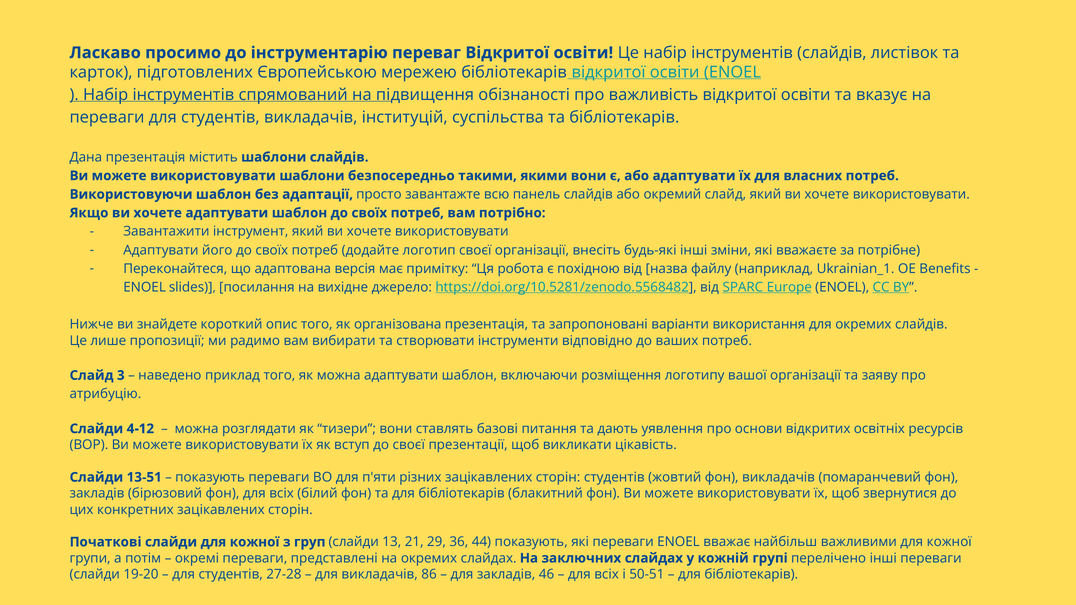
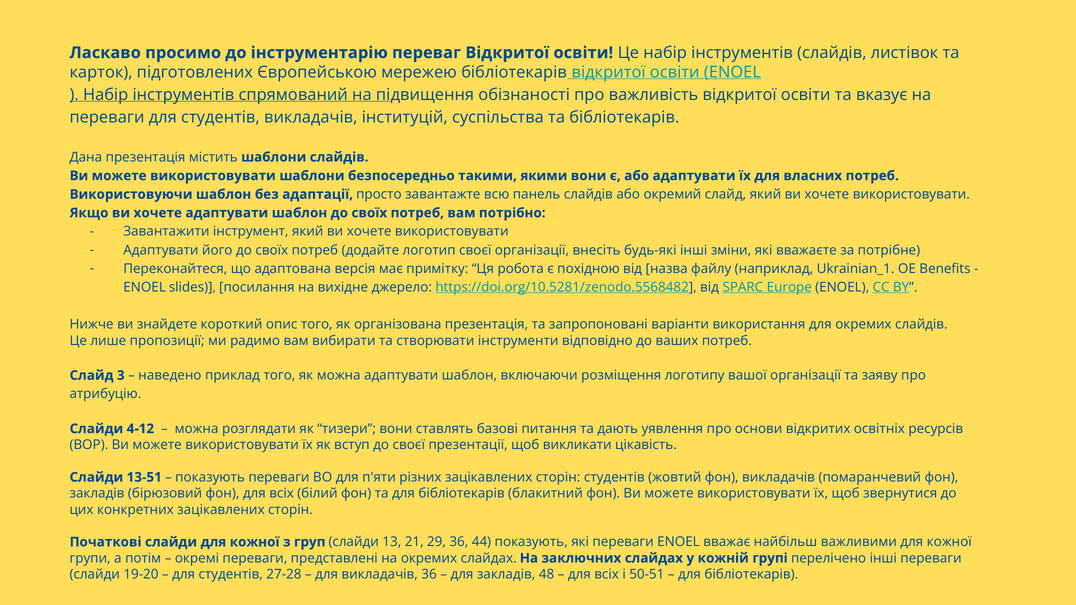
викладачів 86: 86 -> 36 (429, 575)
46: 46 -> 48 (547, 575)
